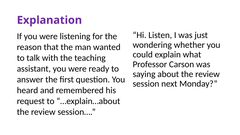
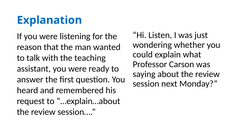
Explanation colour: purple -> blue (49, 20)
